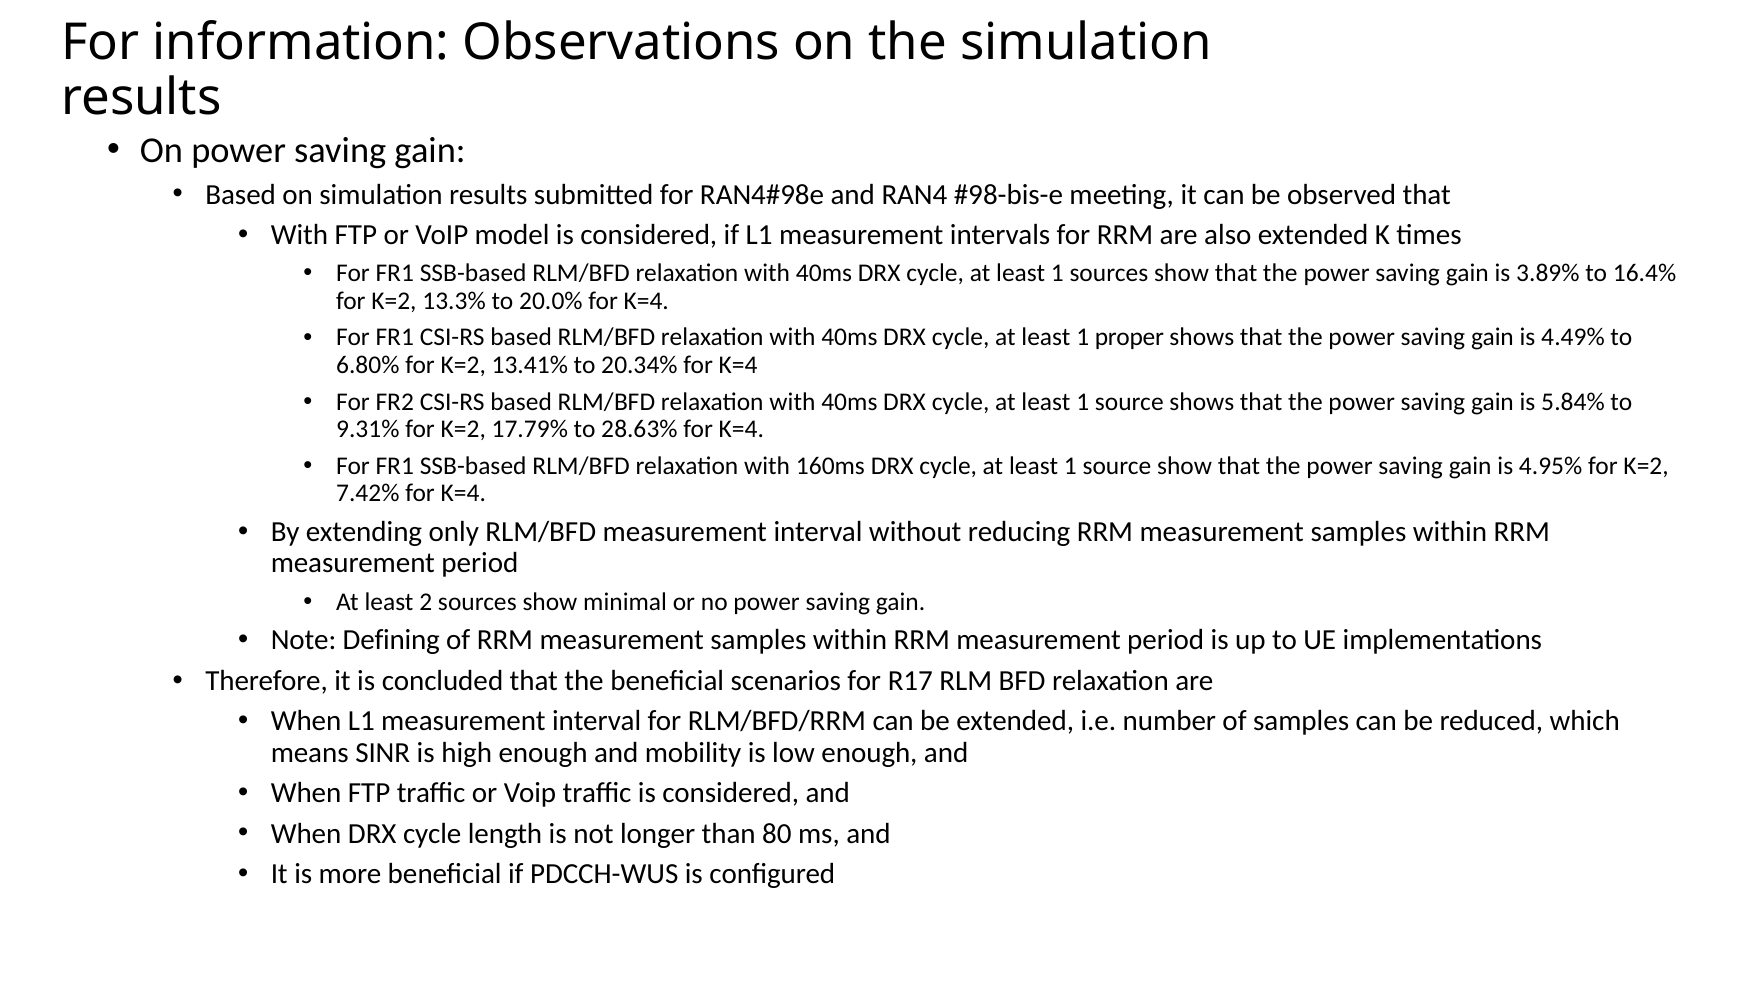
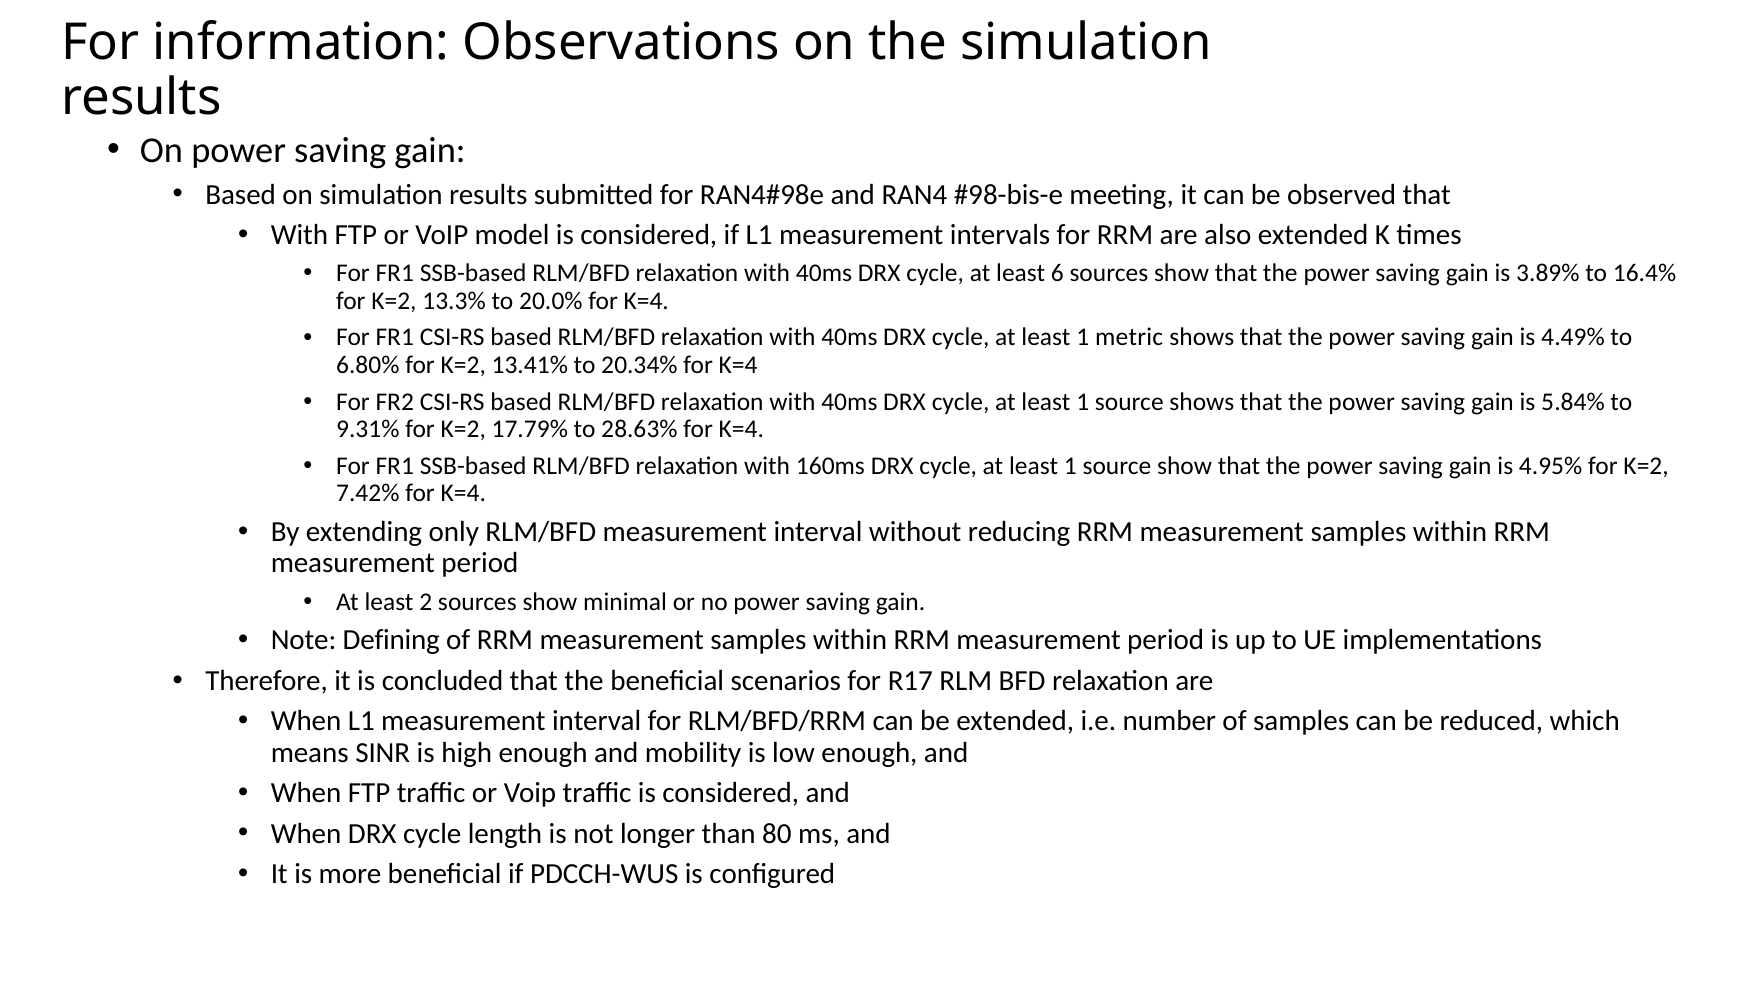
1: 1 -> 6 (1057, 273)
proper: proper -> metric (1129, 337)
